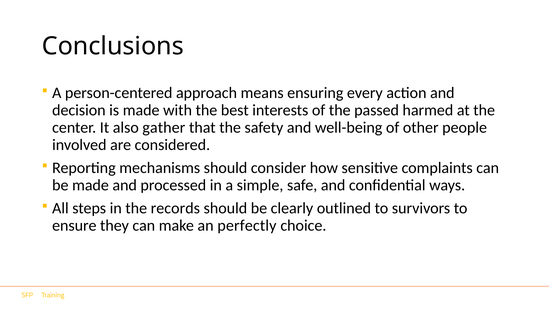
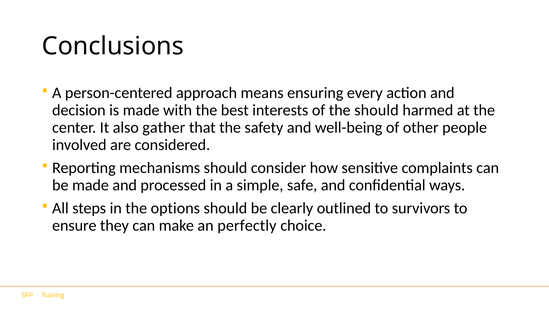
the passed: passed -> should (376, 110)
records: records -> options (175, 208)
